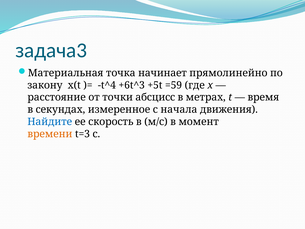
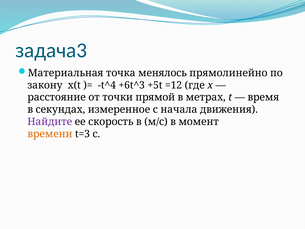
начинает: начинает -> менялось (162, 73)
=59: =59 -> =12 (174, 85)
абсцисс: абсцисс -> прямой (155, 97)
Найдите colour: blue -> purple (50, 122)
